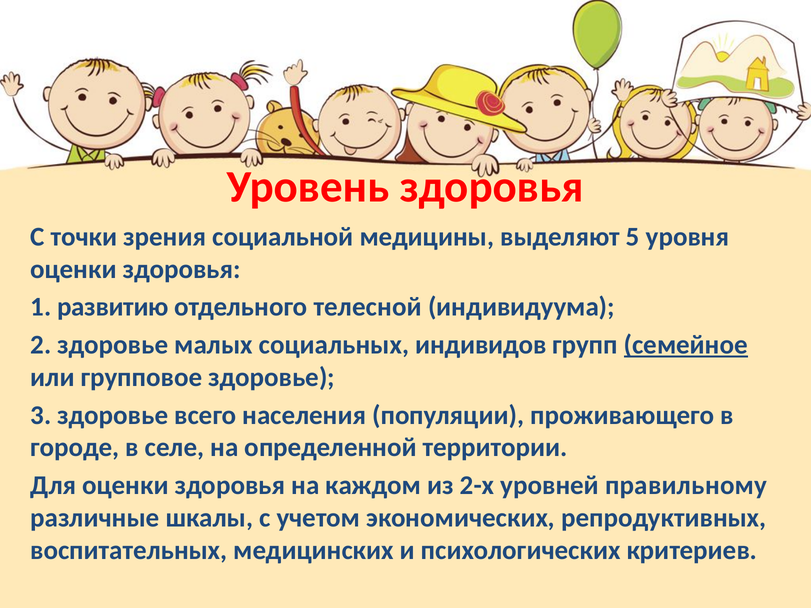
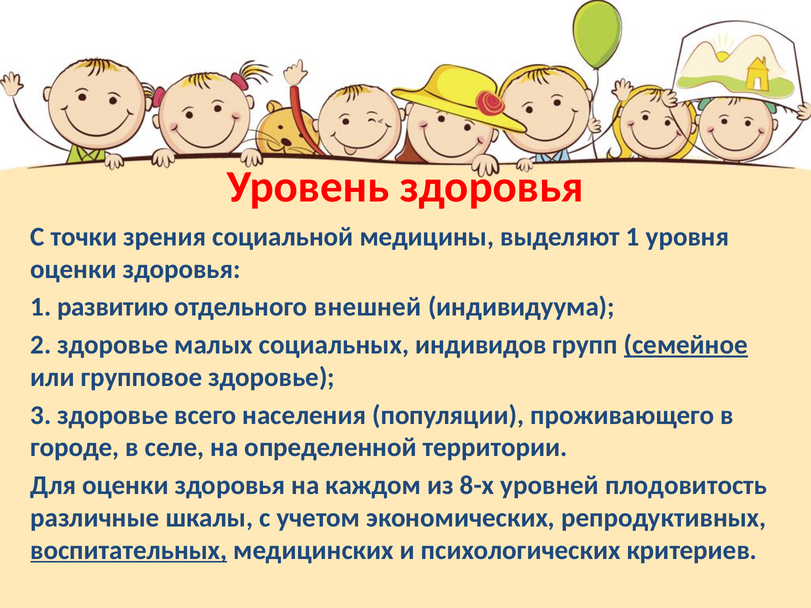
выделяют 5: 5 -> 1 (633, 237)
телесной: телесной -> внешней (368, 307)
2-х: 2-х -> 8-х (477, 486)
правильному: правильному -> плодовитость (686, 486)
воспитательных underline: none -> present (129, 550)
